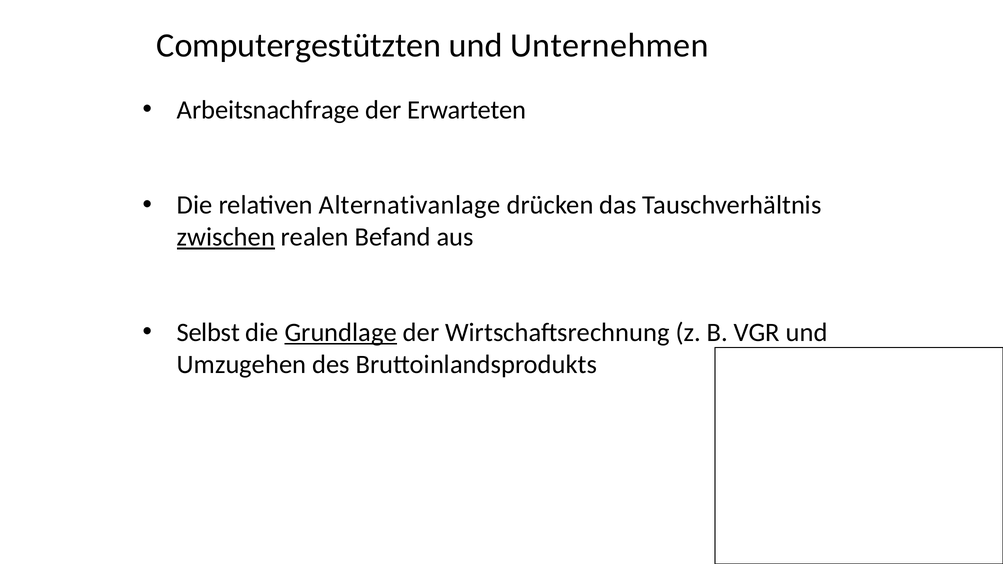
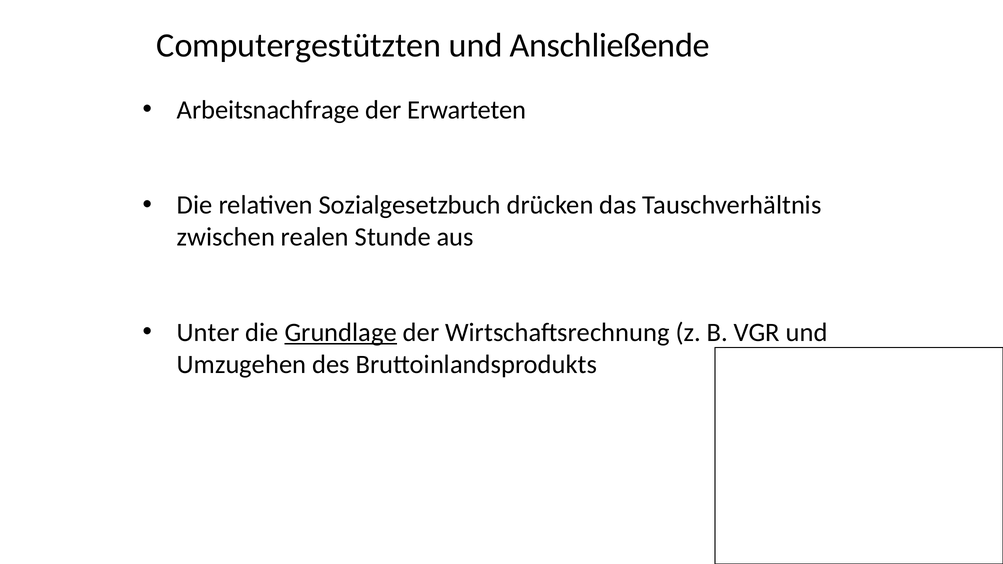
Unternehmen: Unternehmen -> Anschließende (610, 46)
Alternativanlage: Alternativanlage -> Sozialgesetzbuch (410, 205)
zwischen underline: present -> none (226, 237)
Befand: Befand -> Stunde (393, 237)
Selbst: Selbst -> Unter (208, 333)
